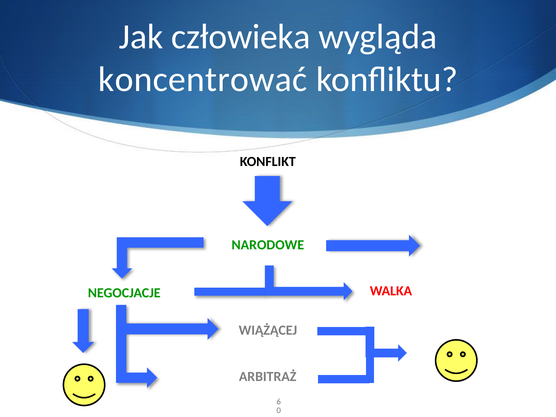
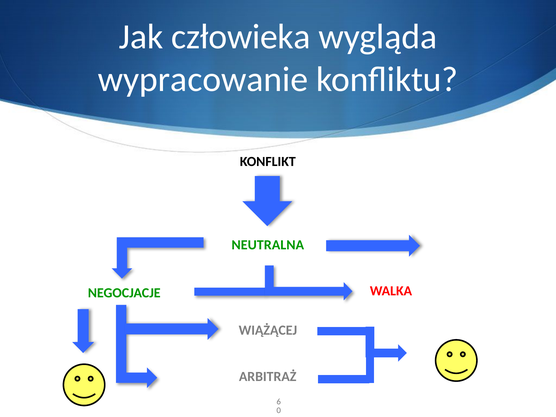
koncentrować: koncentrować -> wypracowanie (203, 79)
NARODOWE: NARODOWE -> NEUTRALNA (268, 245)
